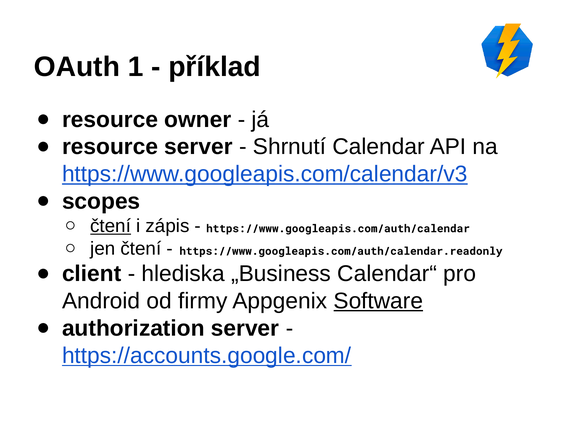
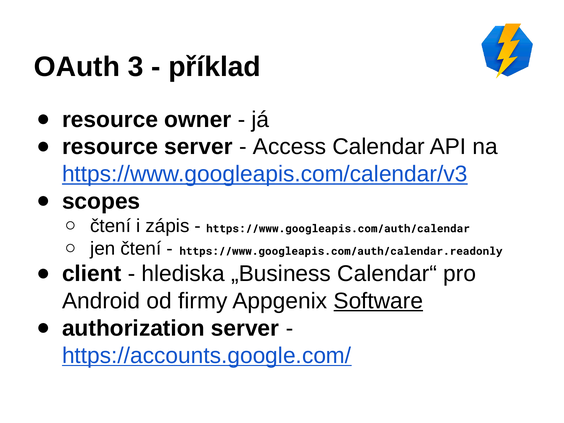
1: 1 -> 3 (136, 67)
Shrnutí: Shrnutí -> Access (290, 147)
čtení underline: present -> none (111, 226)
